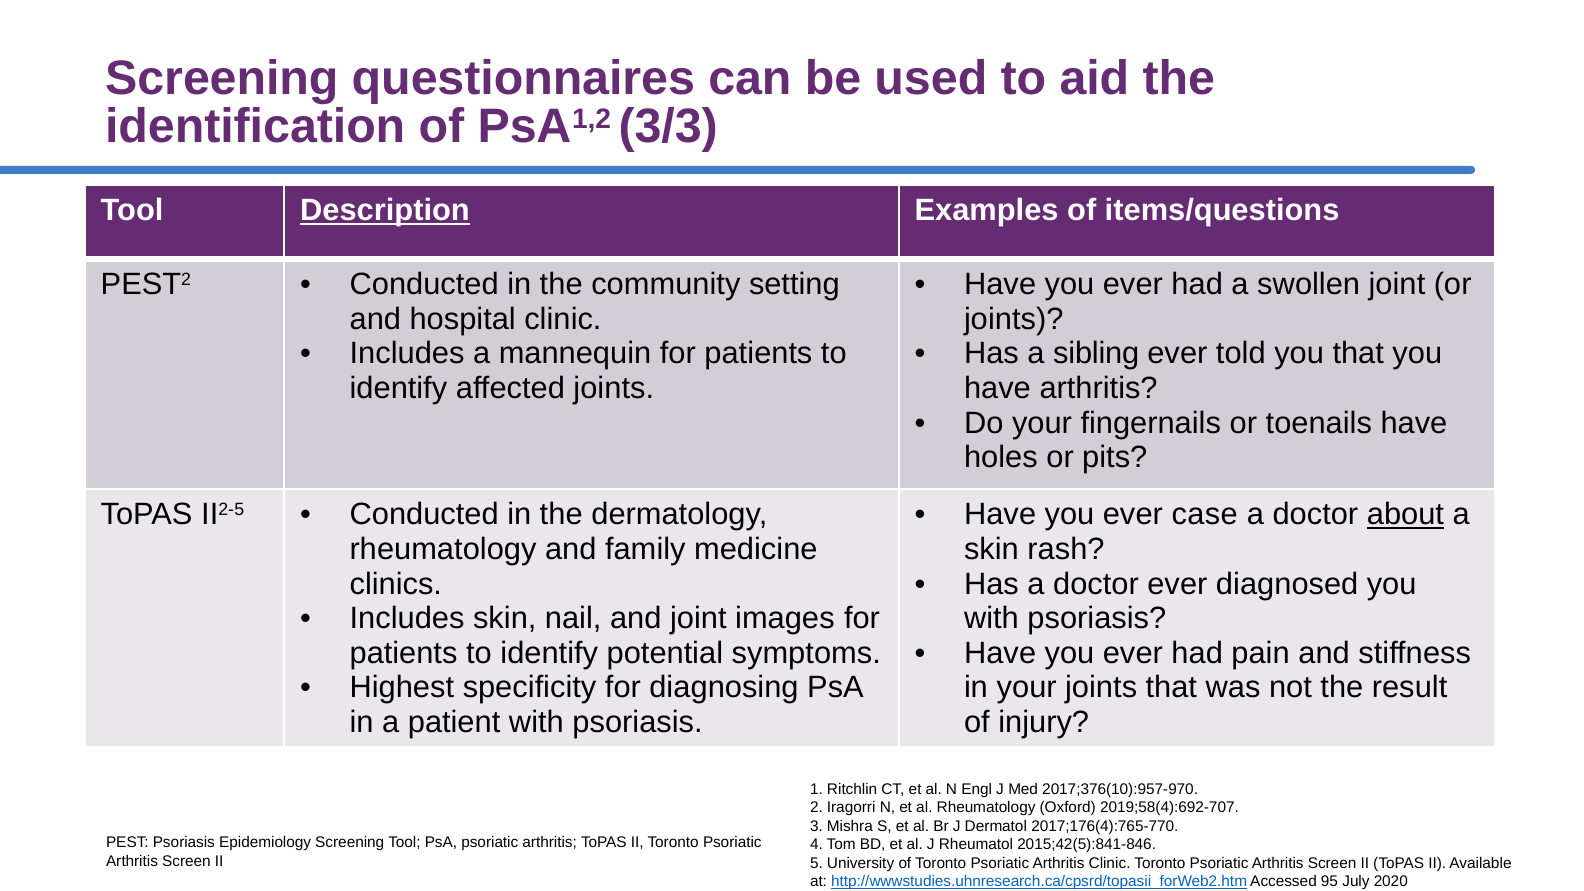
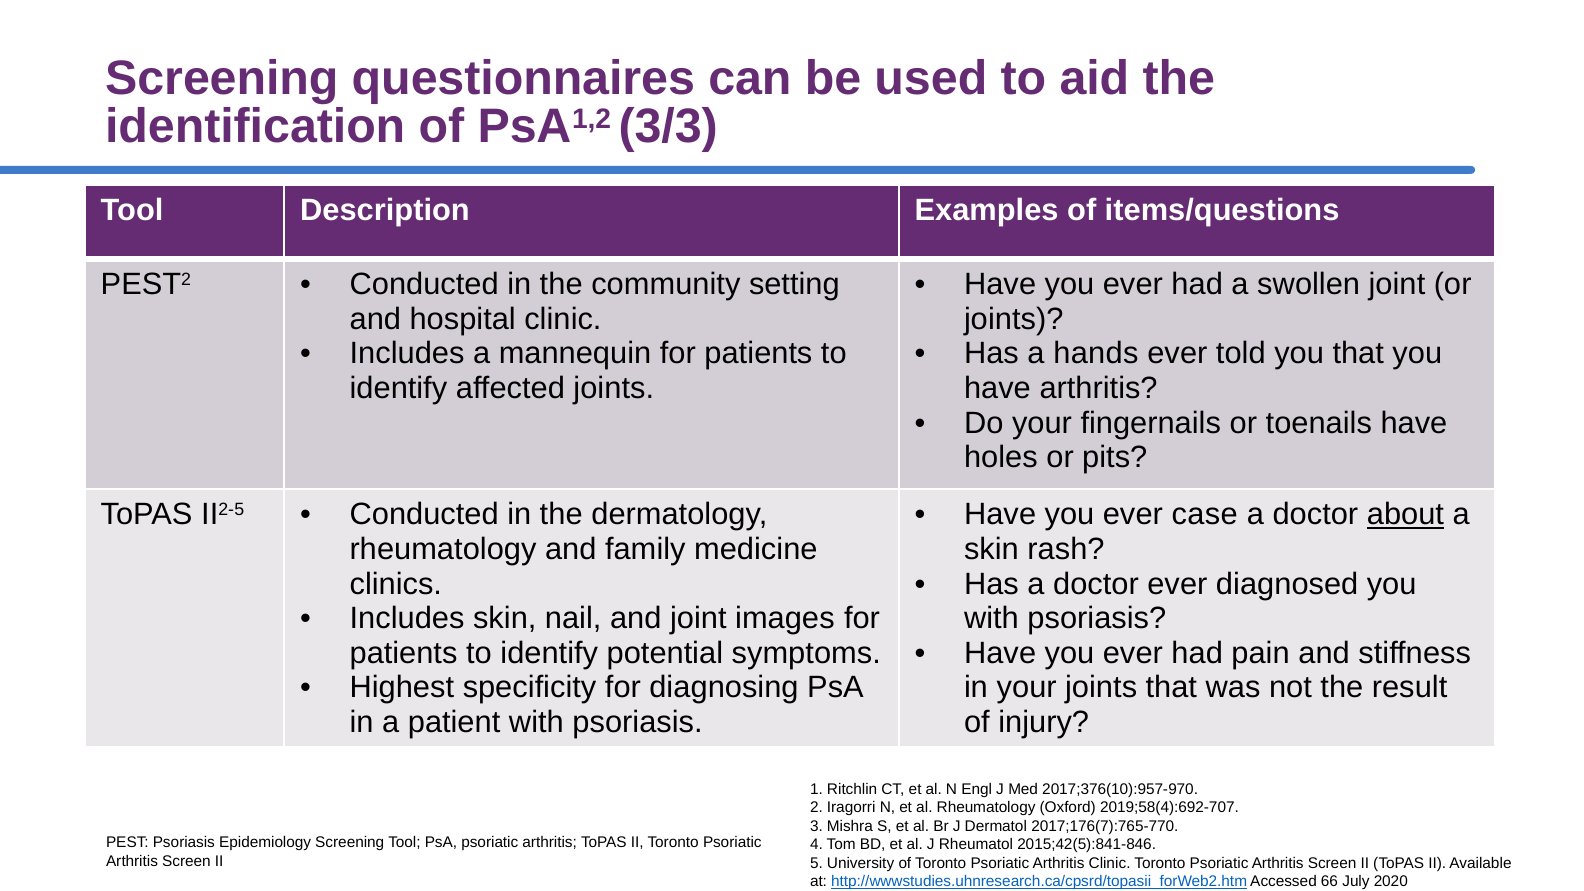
Description underline: present -> none (385, 211)
sibling: sibling -> hands (1096, 354)
2017;176(4):765-770: 2017;176(4):765-770 -> 2017;176(7):765-770 (1105, 826)
95: 95 -> 66 (1329, 881)
